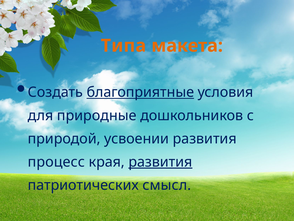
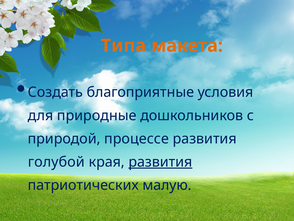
благоприятные underline: present -> none (140, 92)
усвоении: усвоении -> процессе (137, 138)
процесс: процесс -> голубой (56, 162)
смысл: смысл -> малую (167, 185)
